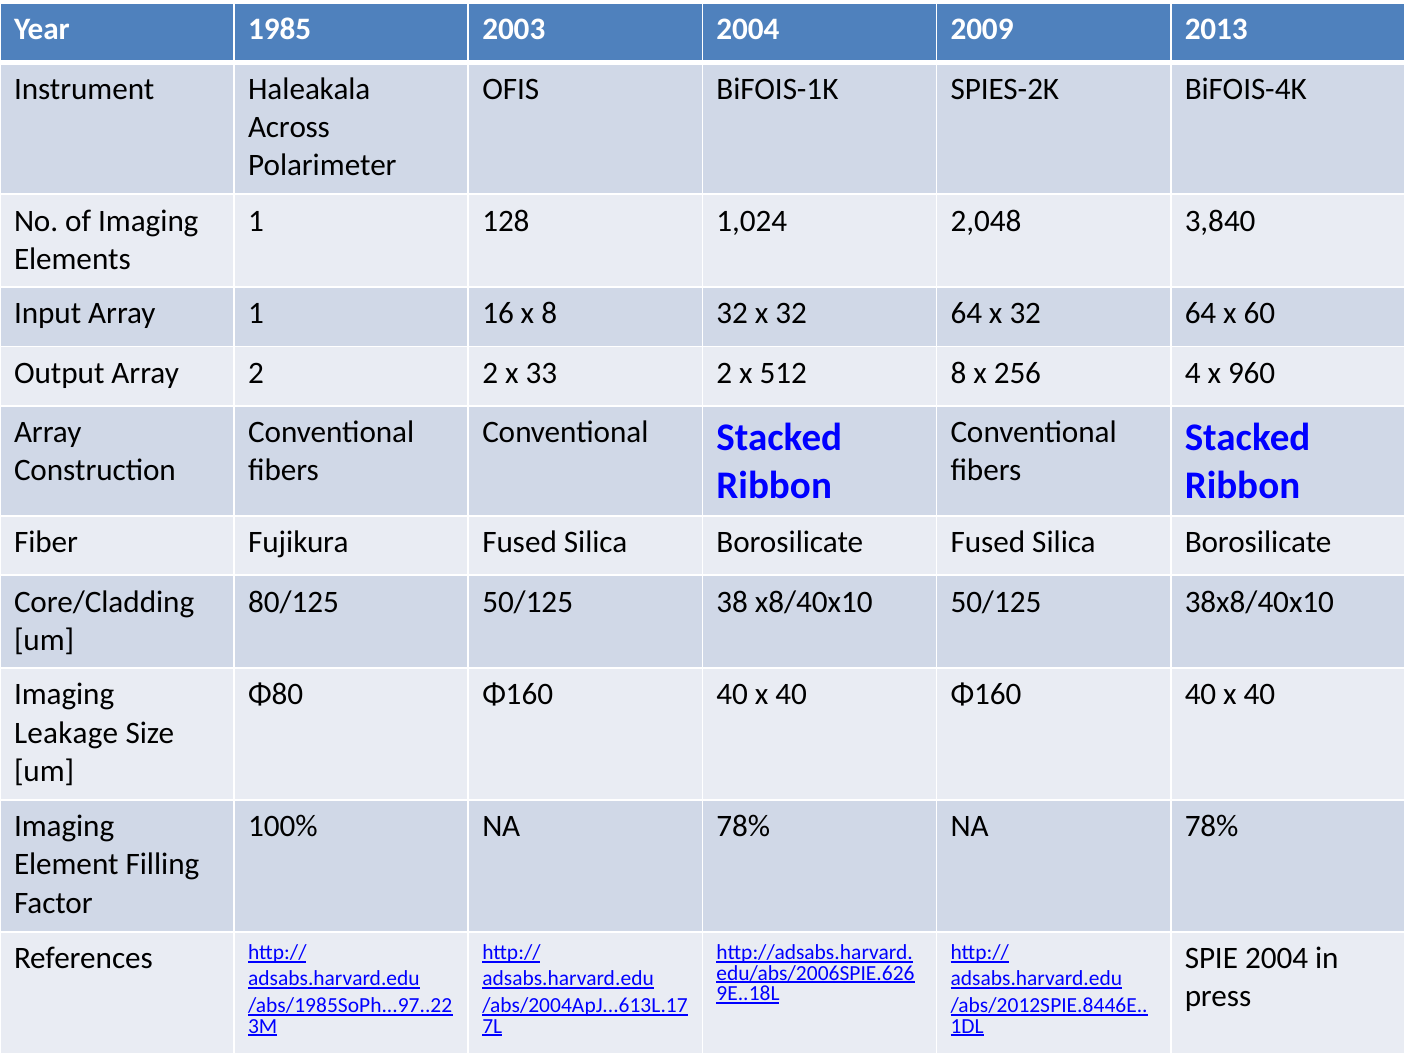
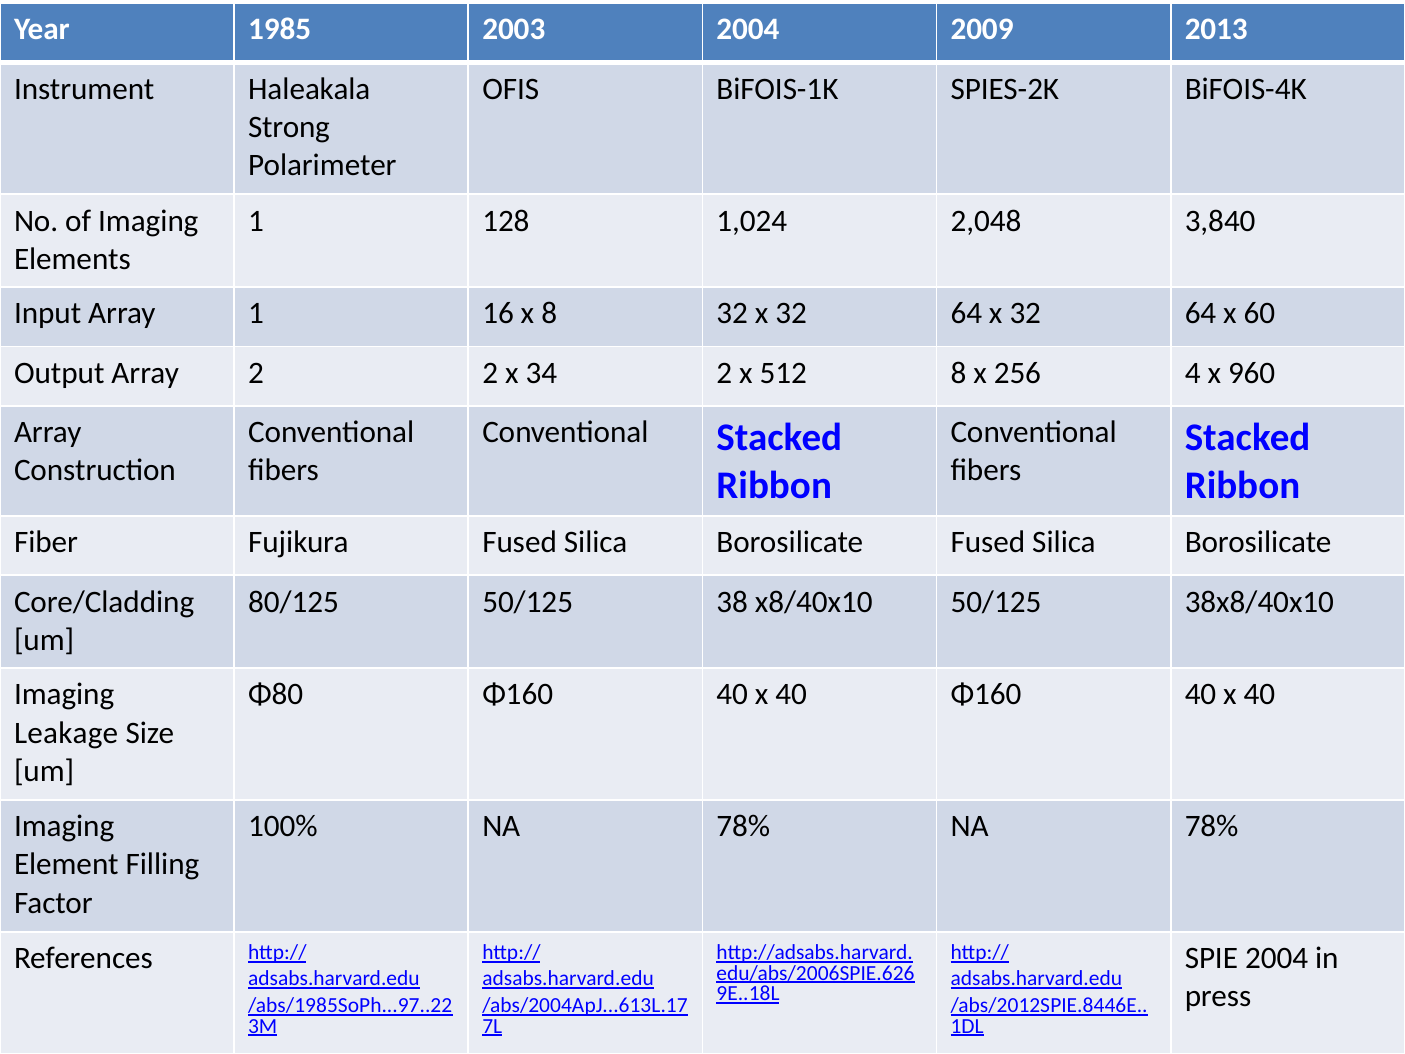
Across: Across -> Strong (289, 127)
33: 33 -> 34 (541, 373)
